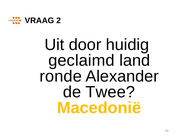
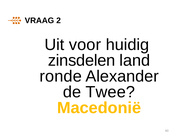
door: door -> voor (85, 45)
geclaimd: geclaimd -> zinsdelen (82, 61)
